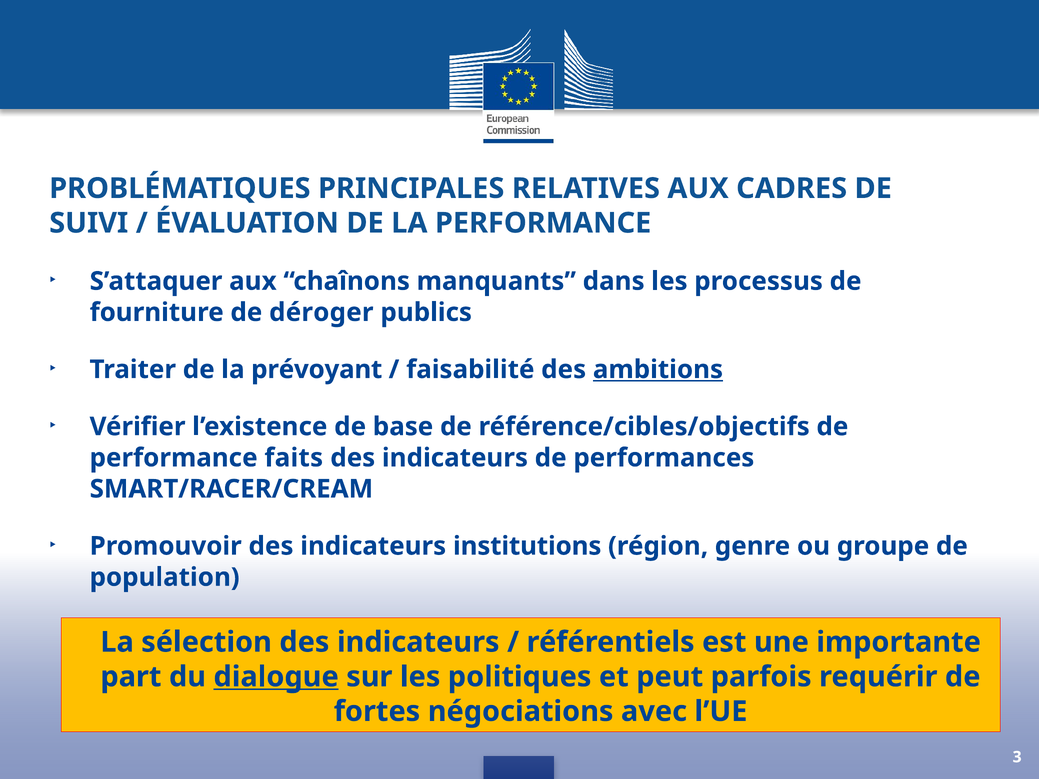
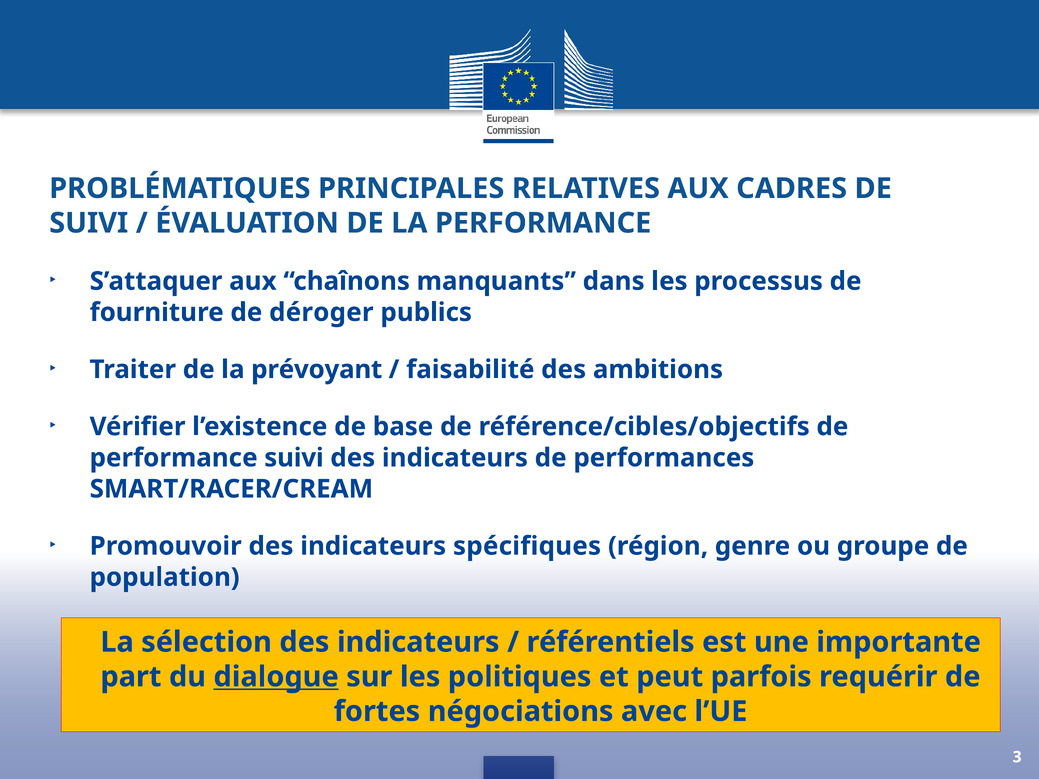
ambitions underline: present -> none (658, 370)
performance faits: faits -> suivi (294, 458)
institutions: institutions -> spécifiques (527, 546)
